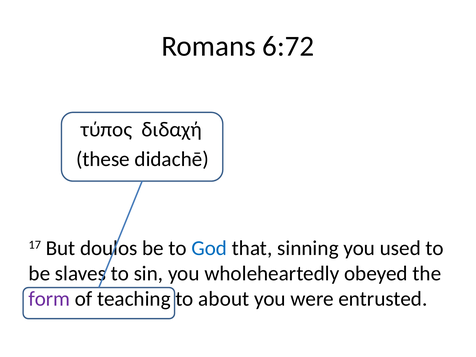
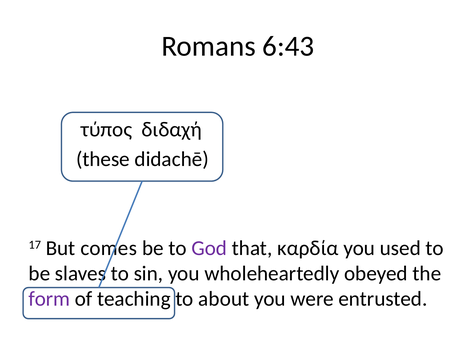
6:72: 6:72 -> 6:43 (288, 46)
doulos: doulos -> comes (109, 248)
God colour: blue -> purple (209, 248)
sinning: sinning -> καρδία (308, 248)
